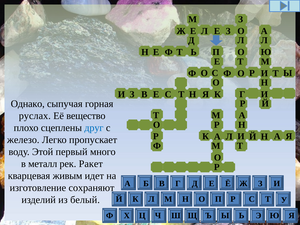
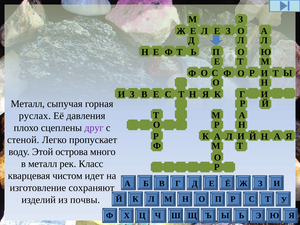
Однако: Однако -> Металл (28, 104)
вещество: вещество -> давления (86, 116)
друг colour: blue -> purple (94, 128)
железо: железо -> стеной (23, 140)
первый: первый -> острова (72, 152)
Ракет: Ракет -> Класс (91, 164)
живым: живым -> чистом (67, 176)
белый: белый -> почвы (85, 200)
